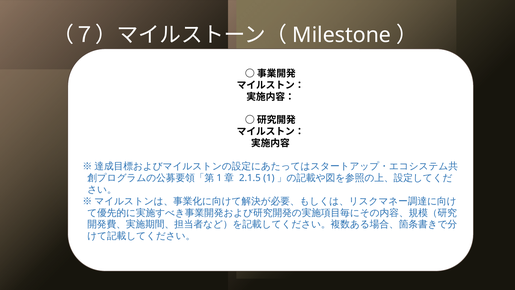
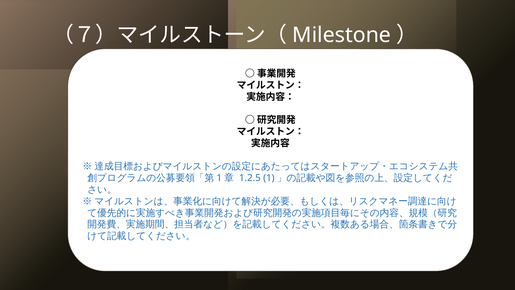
2.1.5: 2.1.5 -> 1.2.5 (250, 178)
